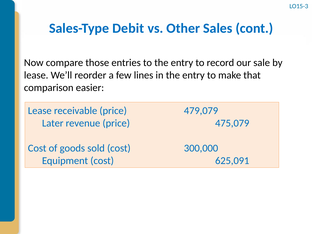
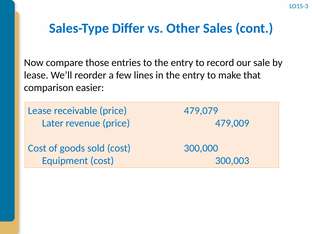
Debit: Debit -> Differ (128, 28)
475,079: 475,079 -> 479,009 (232, 123)
625,091: 625,091 -> 300,003 (232, 161)
